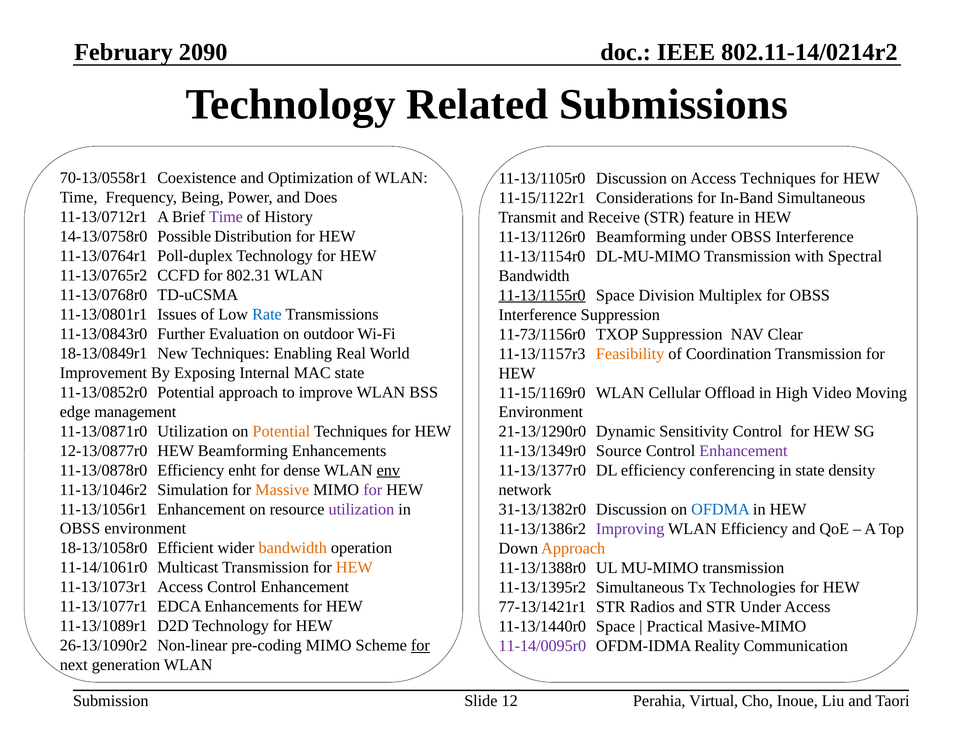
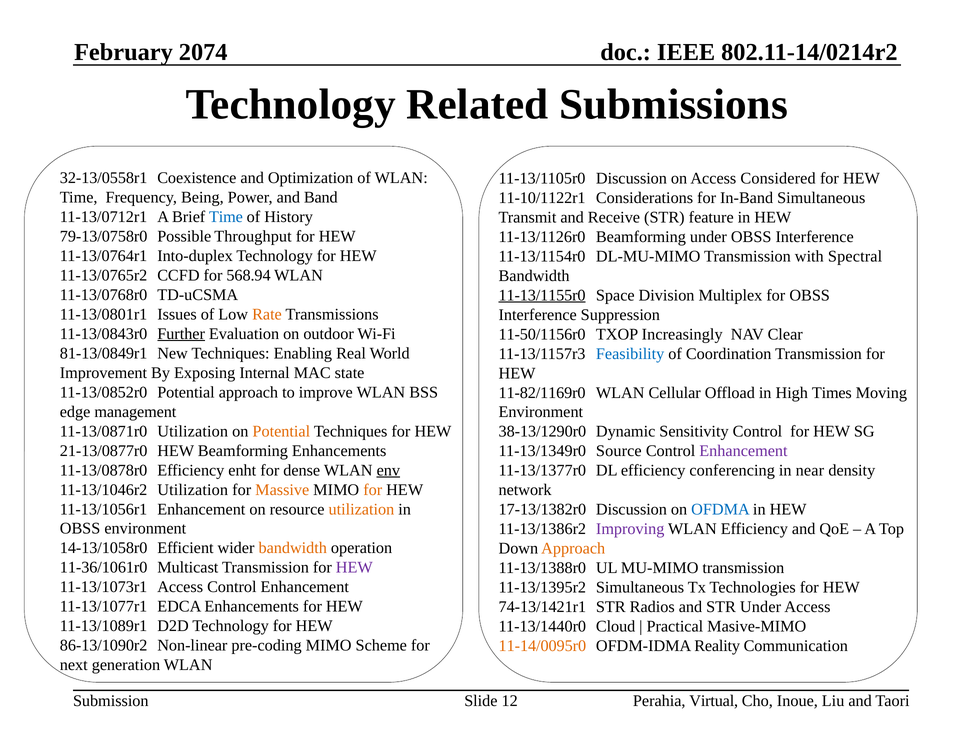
2090: 2090 -> 2074 (203, 52)
70-13/0558r1: 70-13/0558r1 -> 32-13/0558r1 (104, 178)
Access Techniques: Techniques -> Considered (778, 178)
Does: Does -> Band (321, 197)
11-15/1122r1: 11-15/1122r1 -> 11-10/1122r1 (542, 198)
Time colour: purple -> blue (226, 217)
14-13/0758r0: 14-13/0758r0 -> 79-13/0758r0 (104, 236)
Distribution: Distribution -> Throughput (253, 236)
Poll-duplex: Poll-duplex -> Into-duplex (195, 256)
802.31: 802.31 -> 568.94 (249, 275)
Rate colour: blue -> orange (267, 314)
Further underline: none -> present (181, 333)
11-73/1156r0: 11-73/1156r0 -> 11-50/1156r0 (542, 334)
TXOP Suppression: Suppression -> Increasingly (682, 334)
18-13/0849r1: 18-13/0849r1 -> 81-13/0849r1 (104, 353)
Feasibility colour: orange -> blue (630, 353)
11-15/1169r0: 11-15/1169r0 -> 11-82/1169r0 (542, 392)
Video: Video -> Times (832, 392)
21-13/1290r0: 21-13/1290r0 -> 38-13/1290r0 (542, 431)
12-13/0877r0: 12-13/0877r0 -> 21-13/0877r0 (104, 450)
in state: state -> near (810, 470)
11-13/1046r2 Simulation: Simulation -> Utilization (193, 489)
for colour: purple -> orange (373, 489)
utilization colour: purple -> orange (361, 509)
31-13/1382r0: 31-13/1382r0 -> 17-13/1382r0 (542, 509)
18-13/1058r0: 18-13/1058r0 -> 14-13/1058r0 (104, 548)
11-14/1061r0: 11-14/1061r0 -> 11-36/1061r0 (104, 567)
HEW colour: orange -> purple (354, 567)
77-13/1421r1: 77-13/1421r1 -> 74-13/1421r1 (542, 607)
11-13/1440r0 Space: Space -> Cloud (616, 626)
26-13/1090r2: 26-13/1090r2 -> 86-13/1090r2 (104, 645)
for underline: present -> none (420, 645)
11-14/0095r0 colour: purple -> orange (542, 646)
